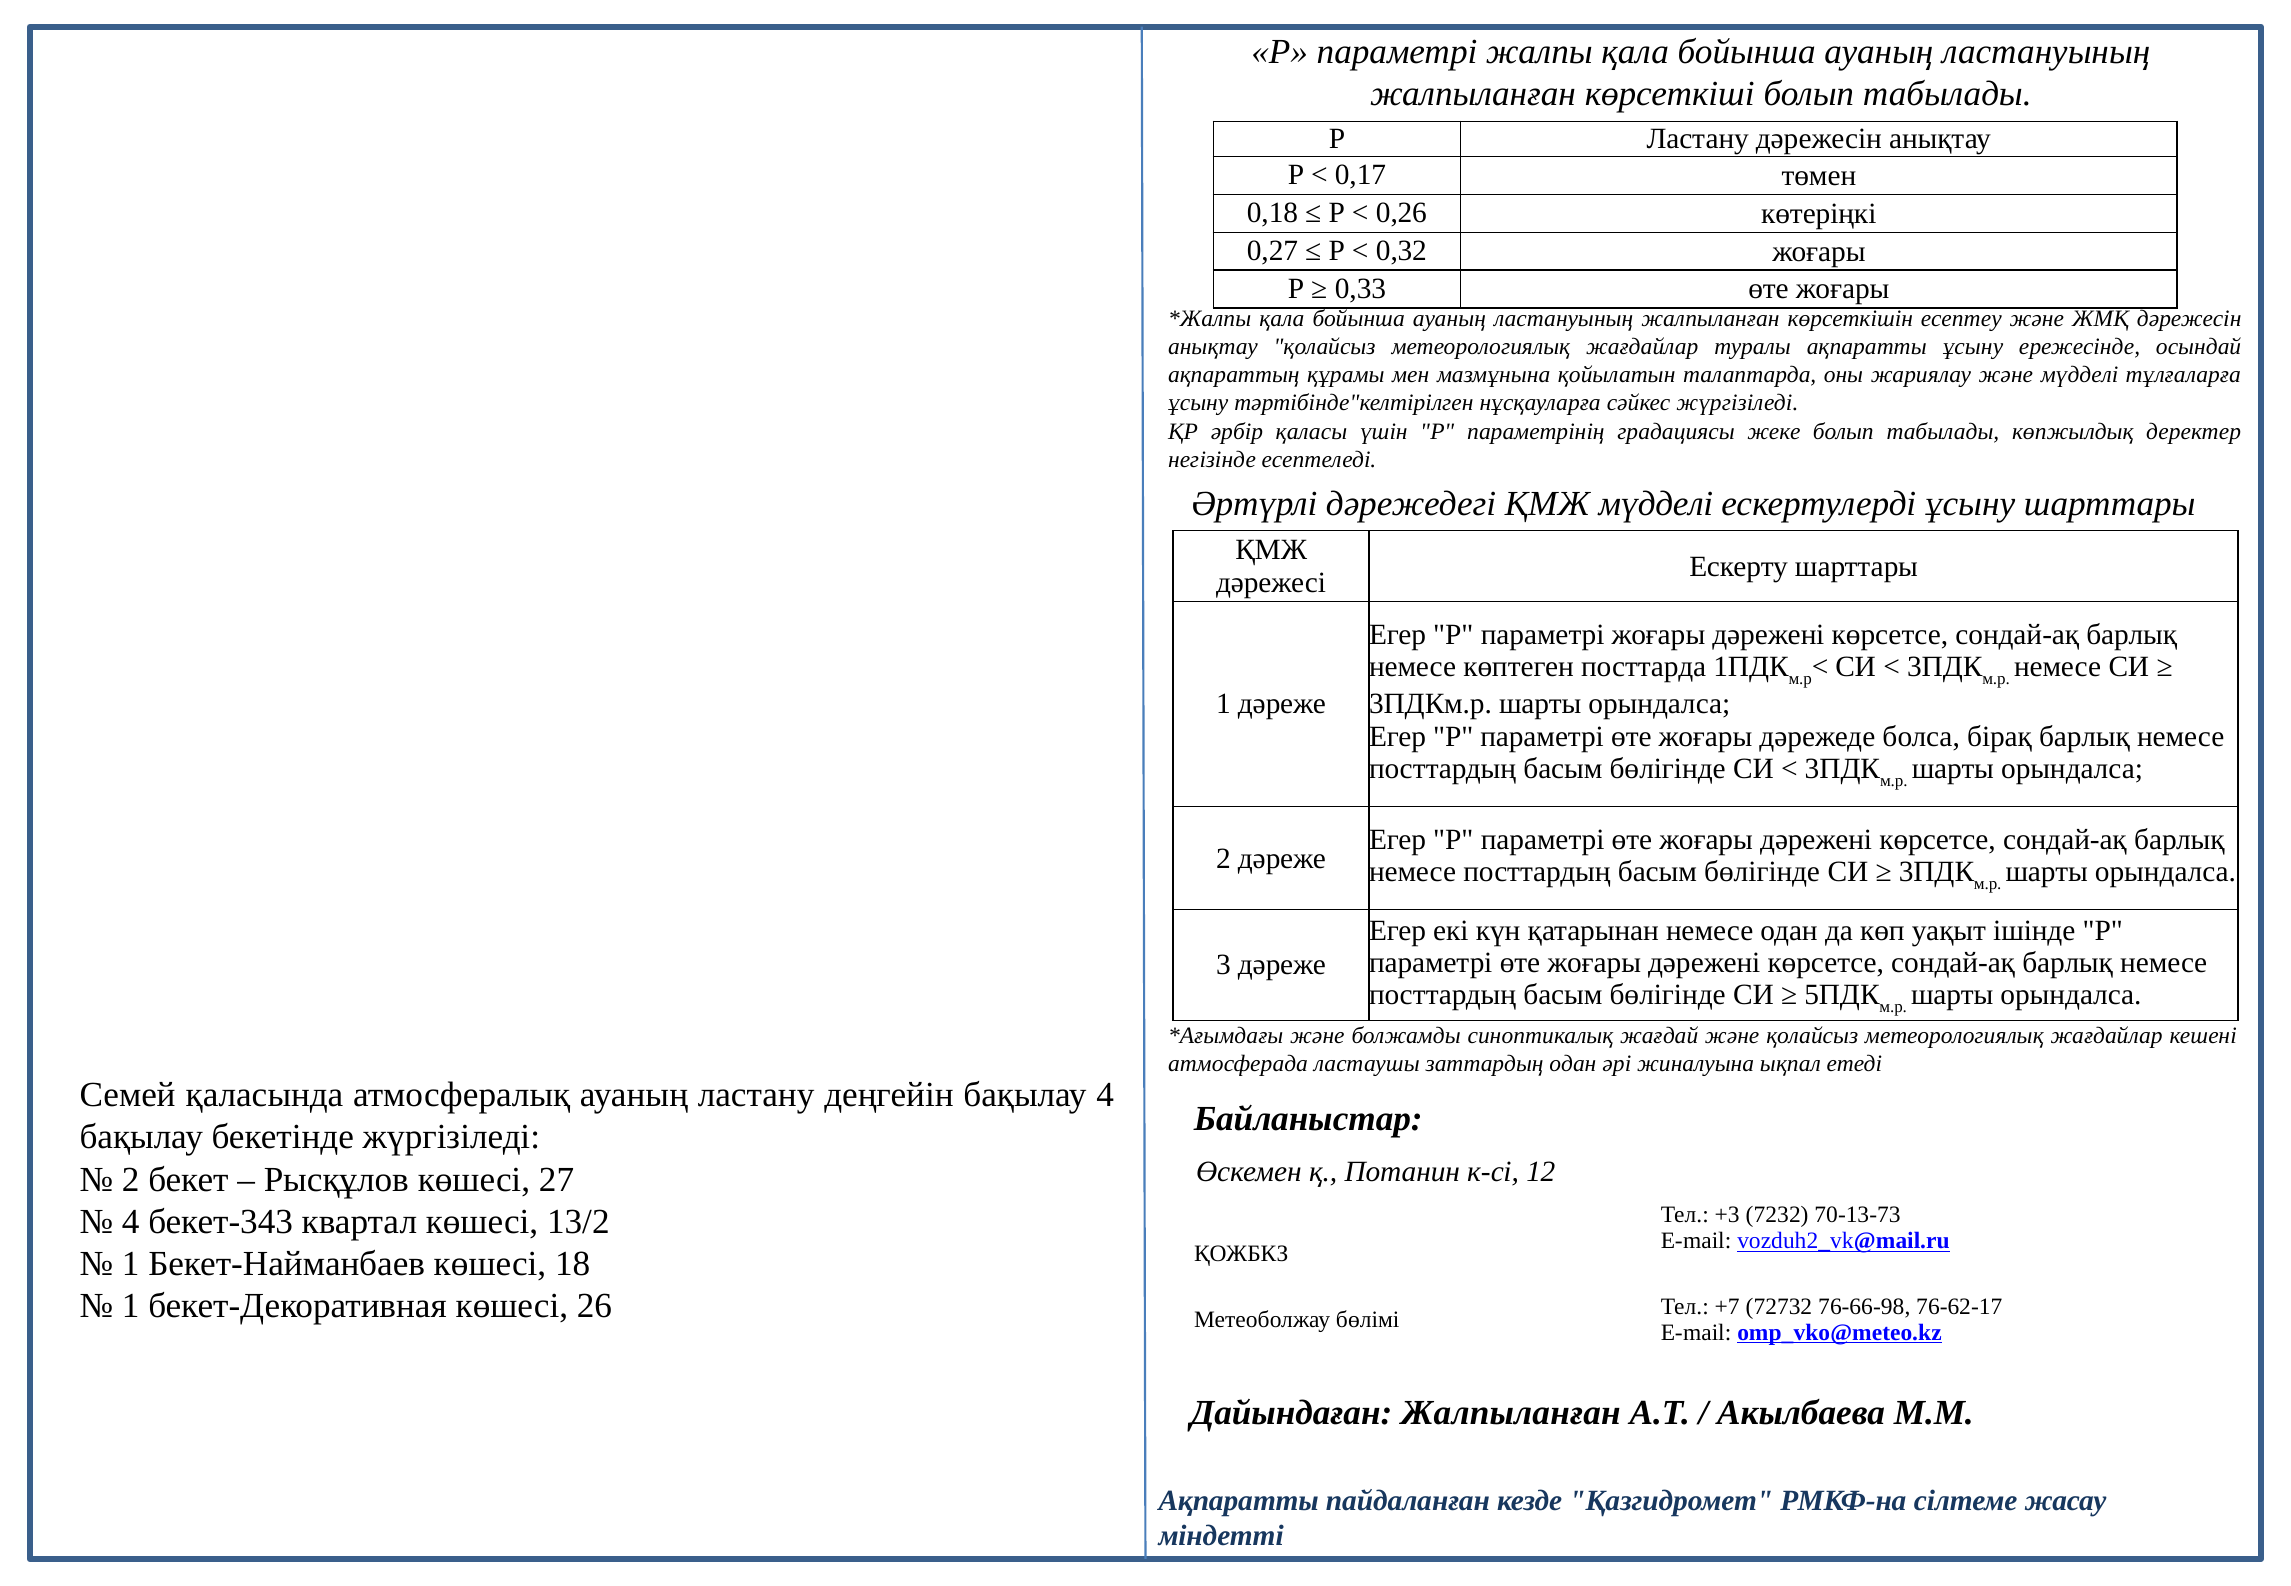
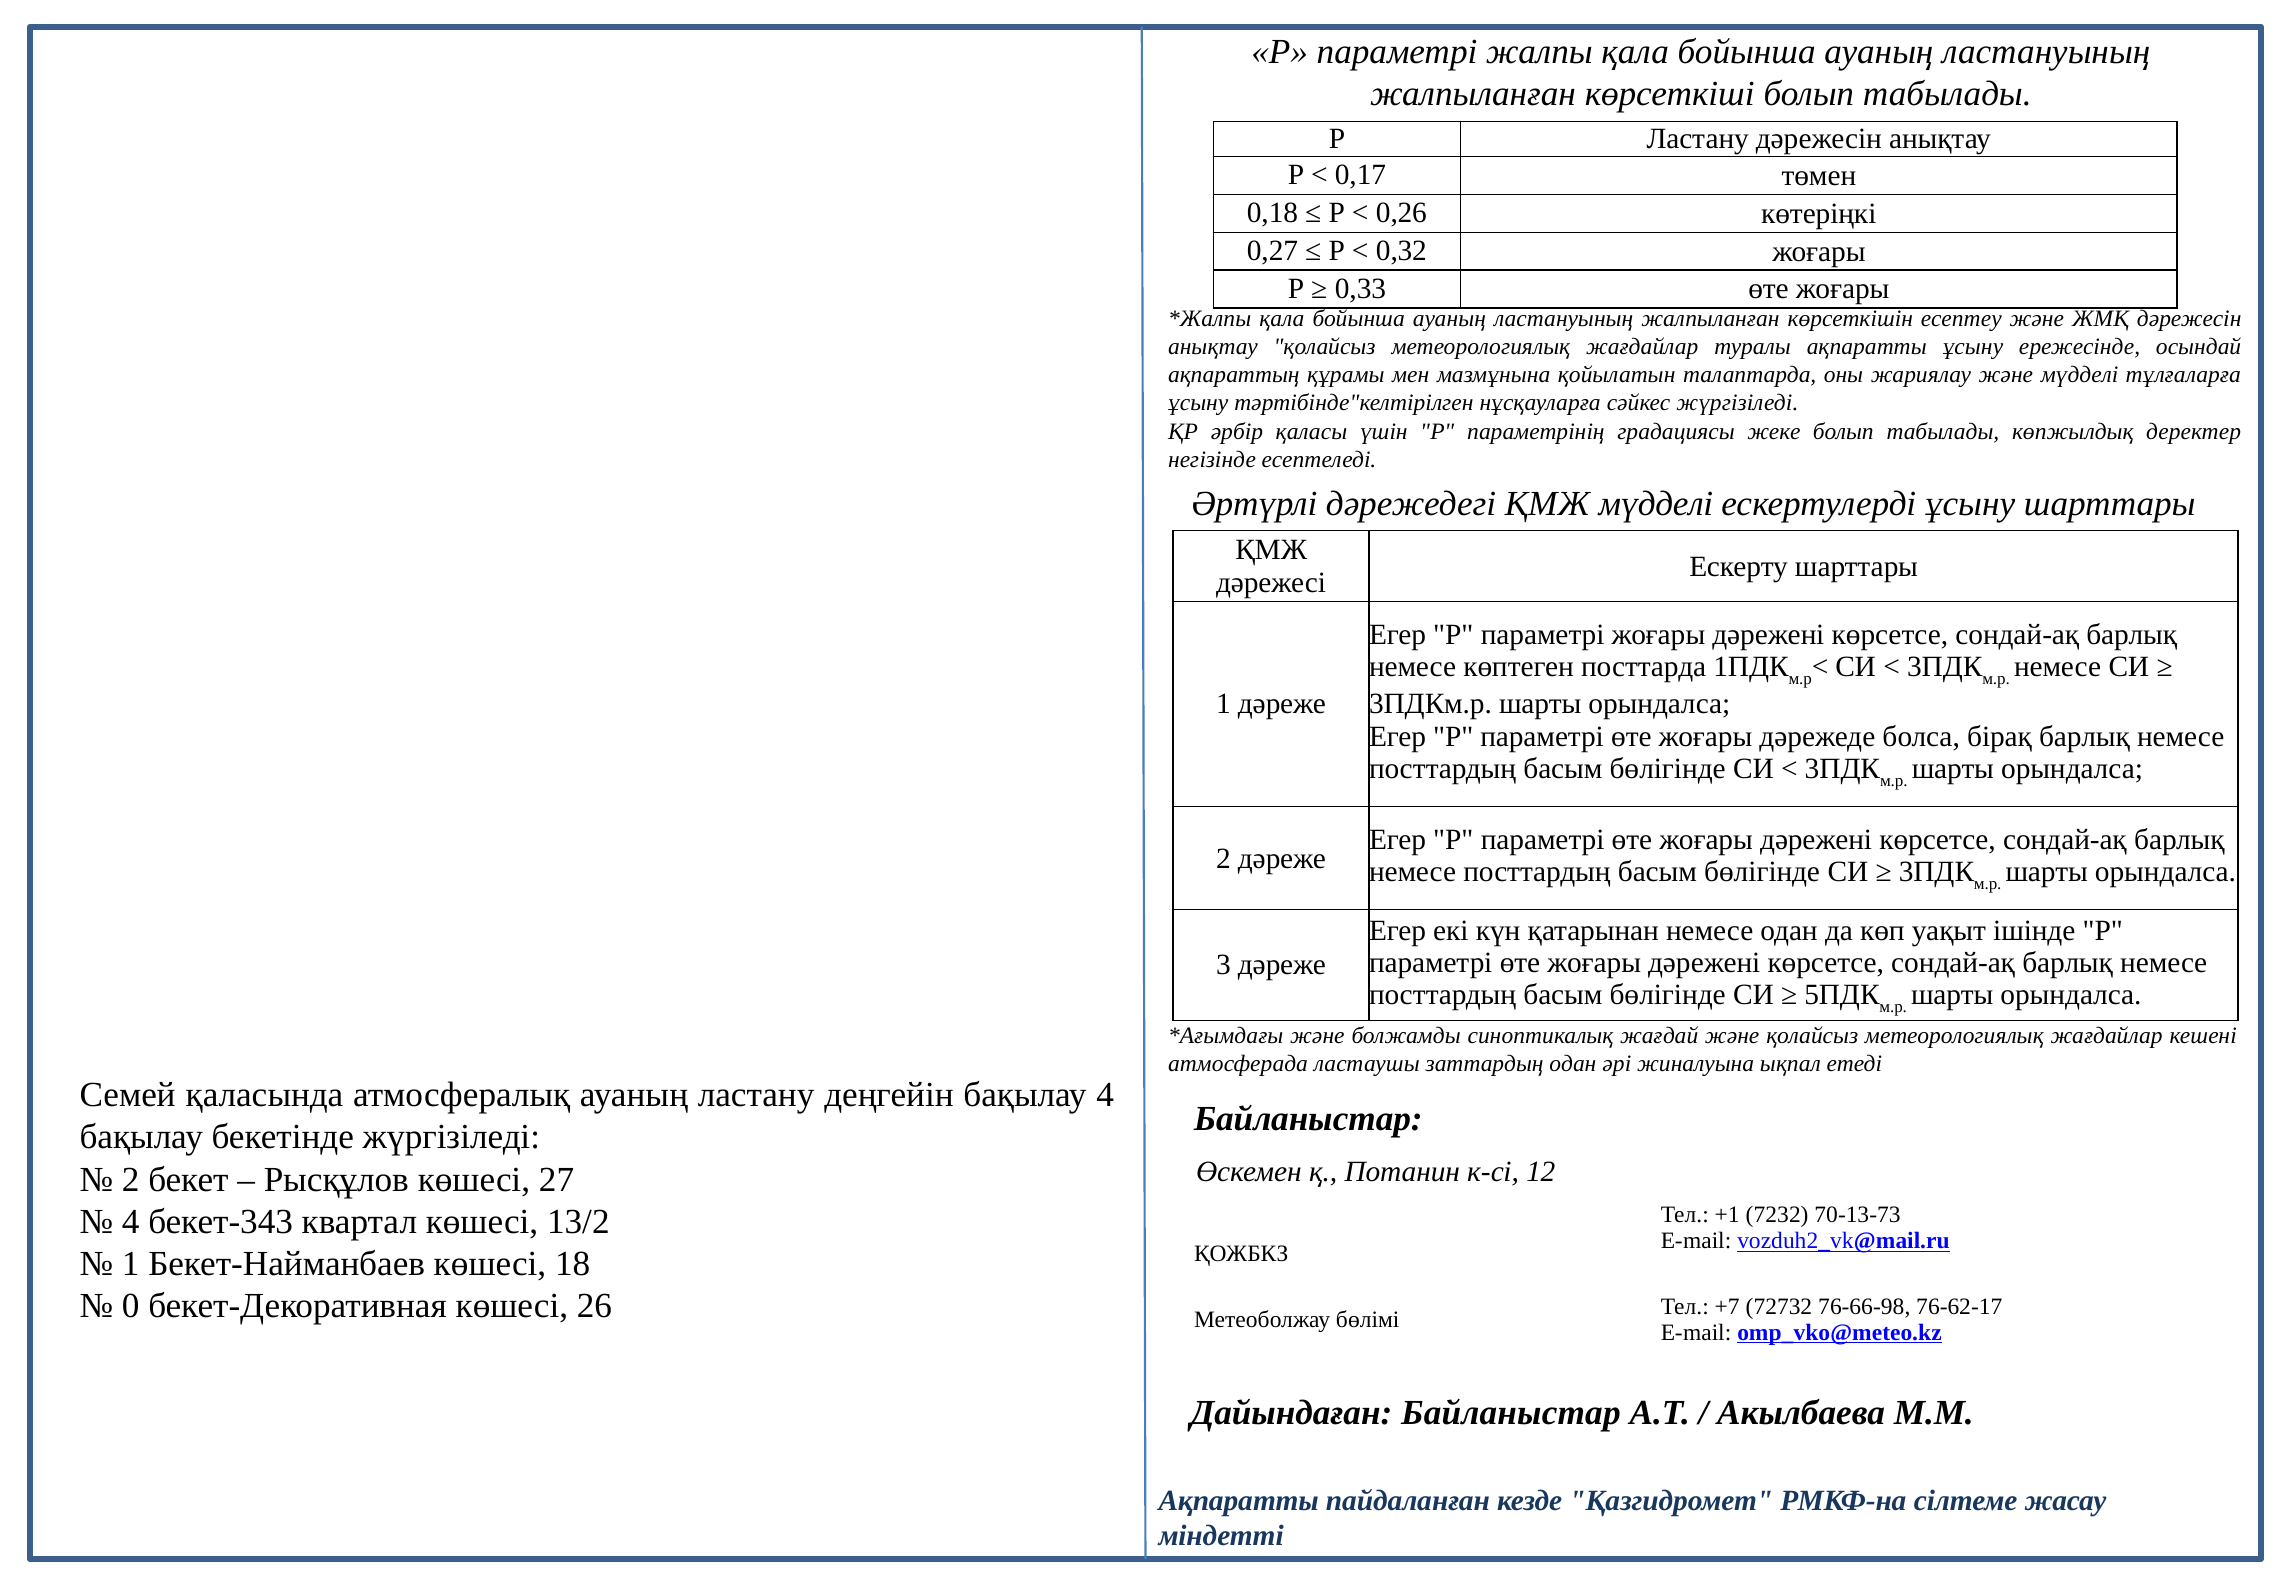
+3: +3 -> +1 (1727, 1215)
1: 1 -> 0 (131, 1306)
Дайындаған Жалпыланған: Жалпыланған -> Байланыстар (1511, 1413)
